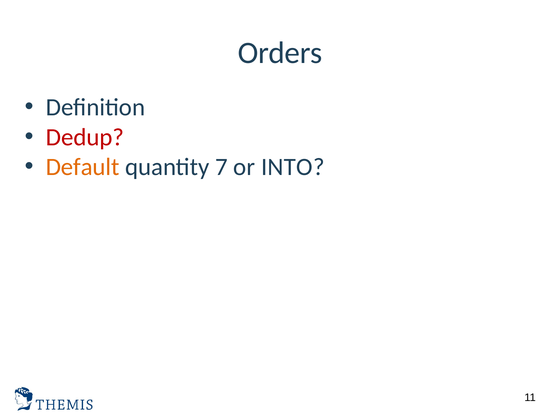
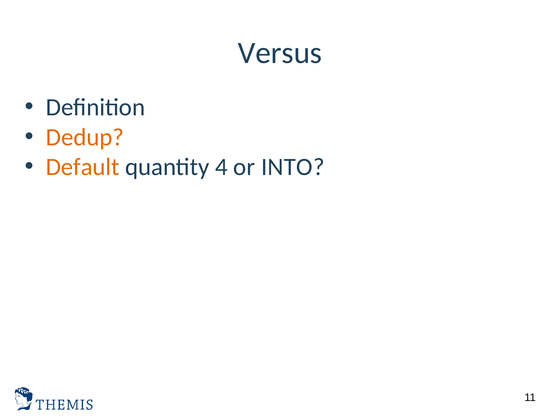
Orders: Orders -> Versus (280, 53)
Dedup colour: red -> orange (85, 137)
7: 7 -> 4 (221, 167)
